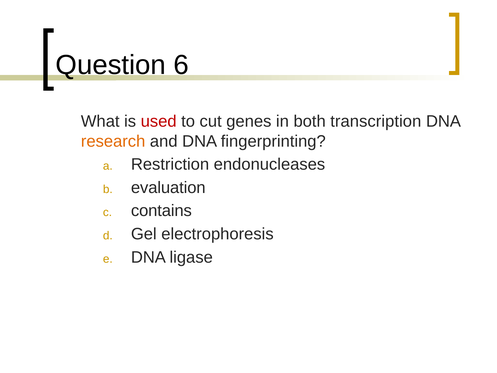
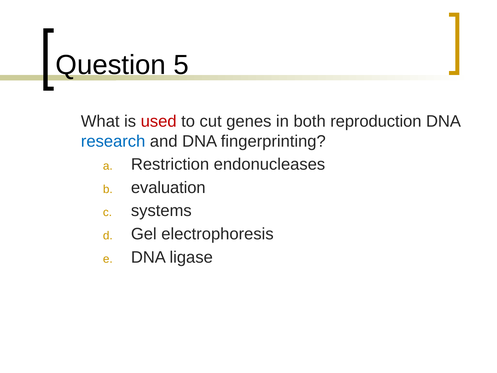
6: 6 -> 5 (181, 65)
transcription: transcription -> reproduction (376, 121)
research colour: orange -> blue (113, 141)
contains: contains -> systems (161, 211)
